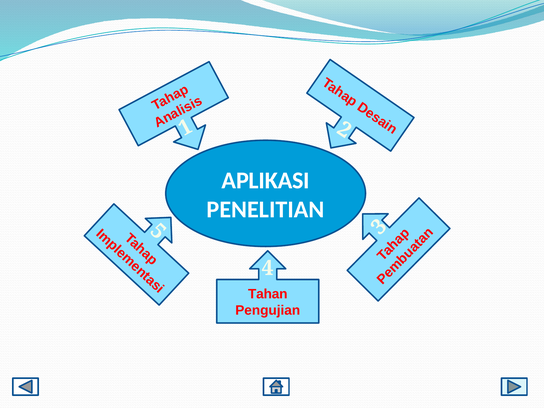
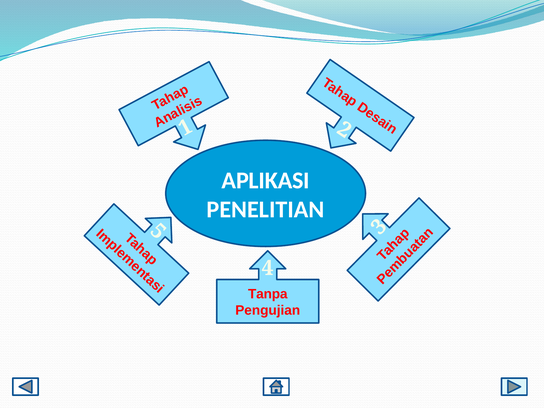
Tahan: Tahan -> Tanpa (268, 294)
